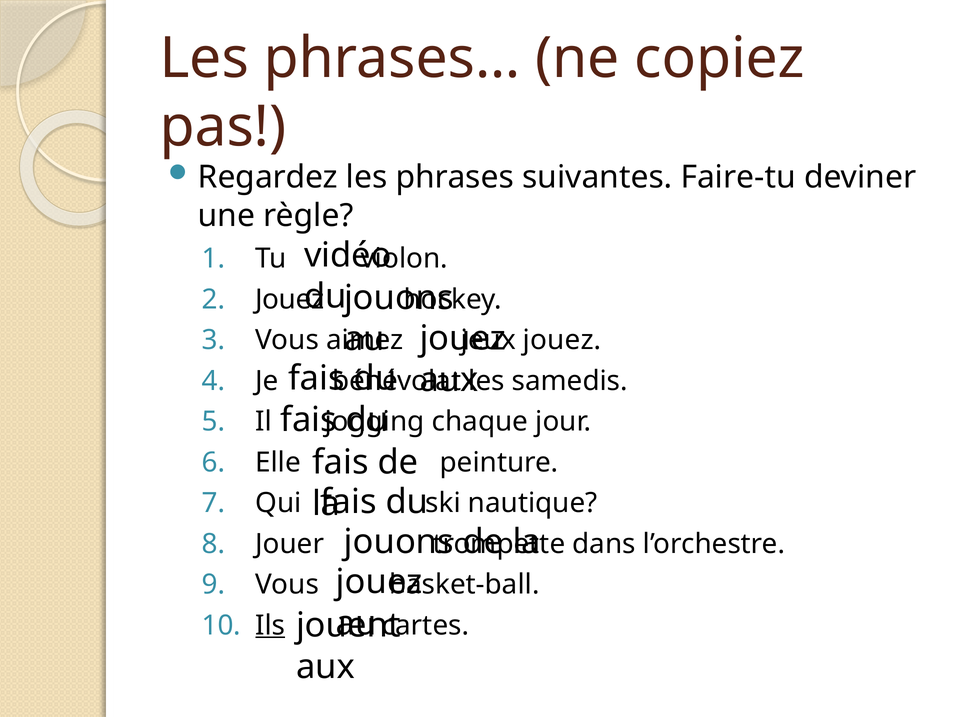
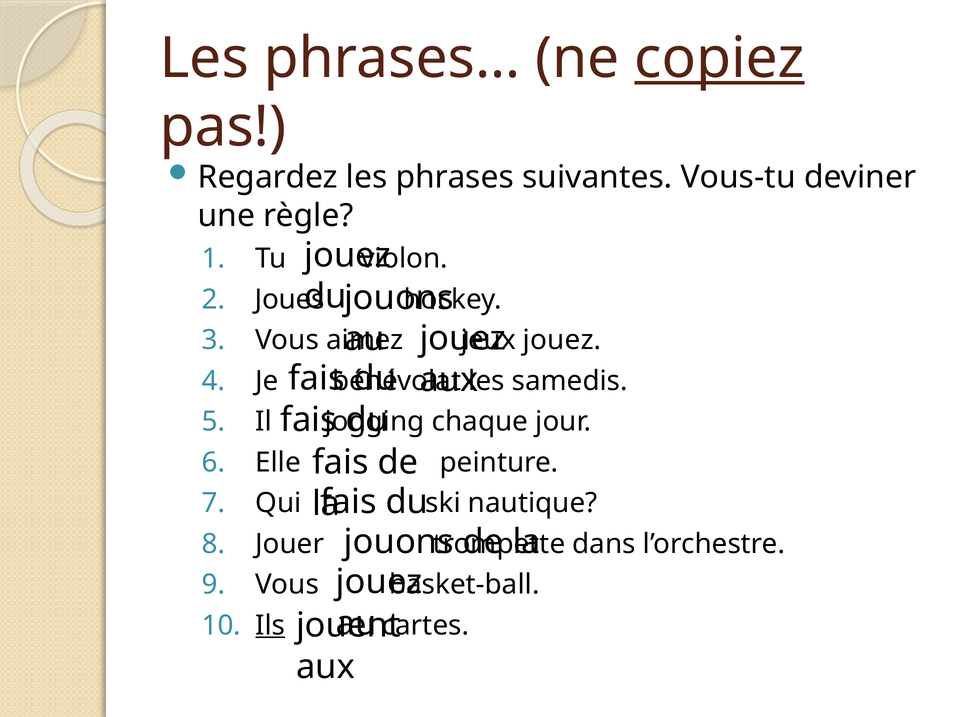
copiez underline: none -> present (720, 58)
Faire-tu: Faire-tu -> Vous-tu (738, 177)
vidéo: vidéo -> jouez (348, 255)
Jouez: Jouez -> Joues (290, 299)
